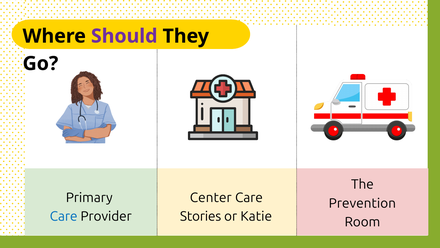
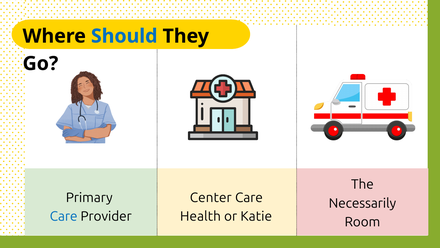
Should colour: purple -> blue (124, 36)
Prevention: Prevention -> Necessarily (362, 203)
Stories: Stories -> Health (200, 216)
